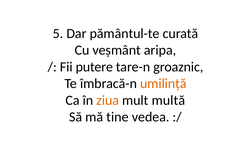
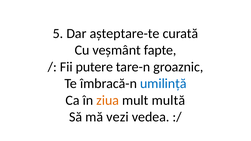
pământul-te: pământul-te -> așteptare-te (125, 34)
aripa: aripa -> fapte (160, 50)
umilință colour: orange -> blue (163, 84)
tine: tine -> vezi (117, 117)
